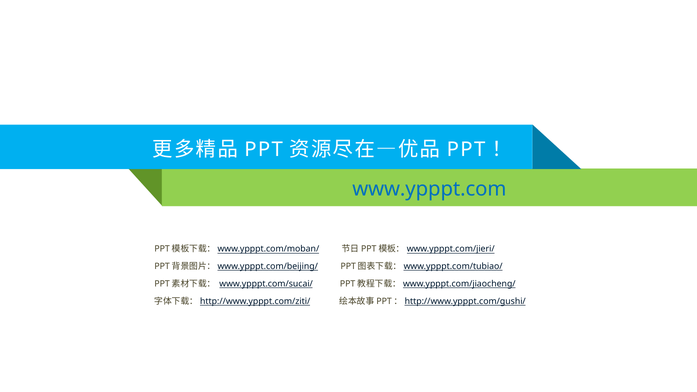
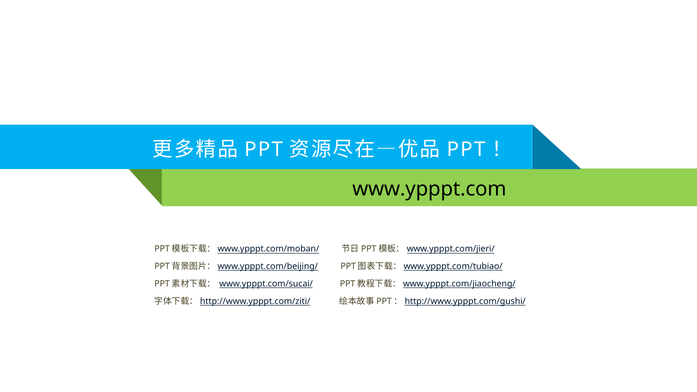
www.ypppt.com colour: blue -> black (429, 189)
